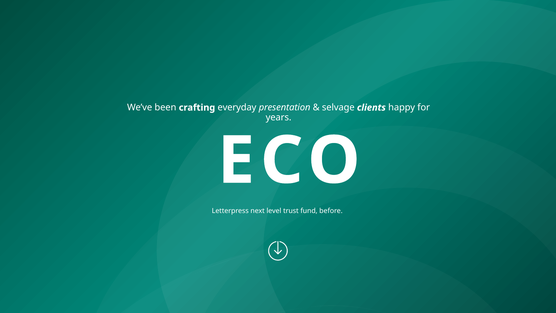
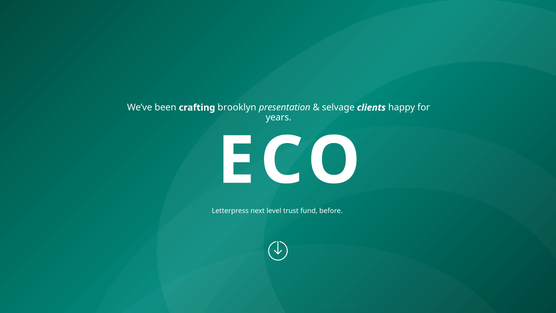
everyday: everyday -> brooklyn (237, 107)
